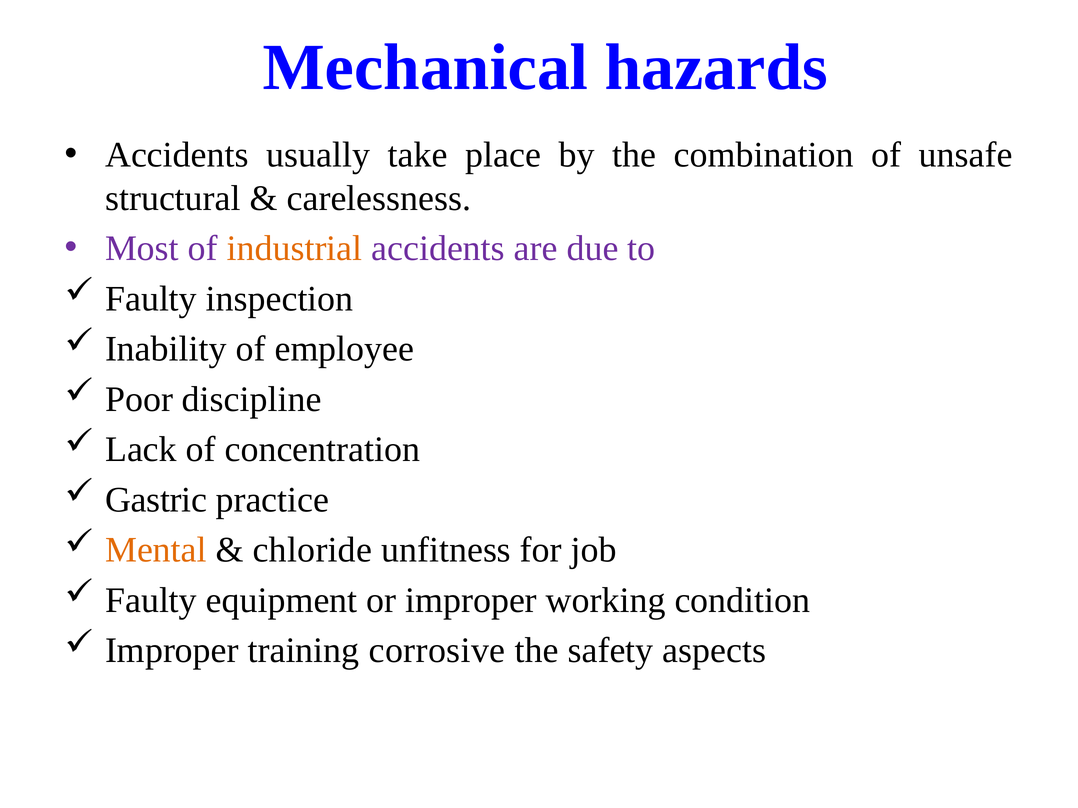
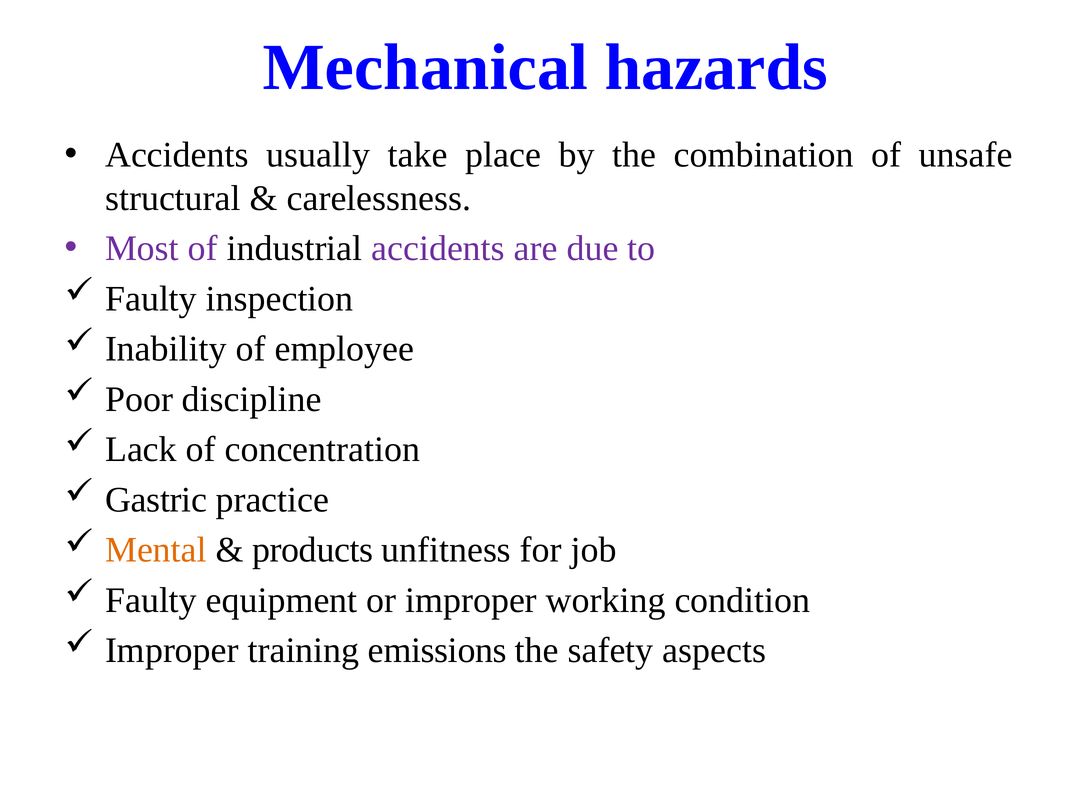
industrial colour: orange -> black (295, 249)
chloride: chloride -> products (313, 550)
corrosive: corrosive -> emissions (437, 651)
